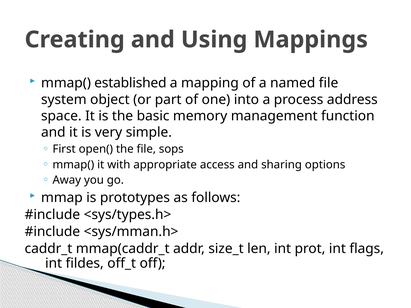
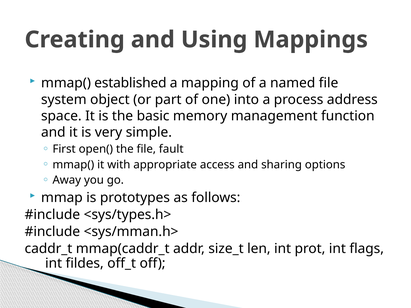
sops: sops -> fault (171, 149)
